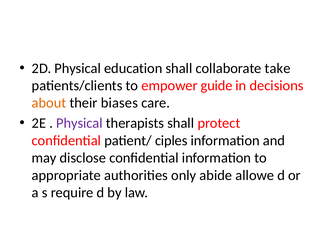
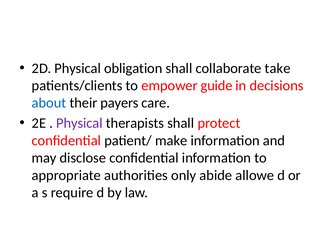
education: education -> obligation (133, 68)
about colour: orange -> blue (49, 103)
biases: biases -> payers (120, 103)
ciples: ciples -> make (171, 140)
